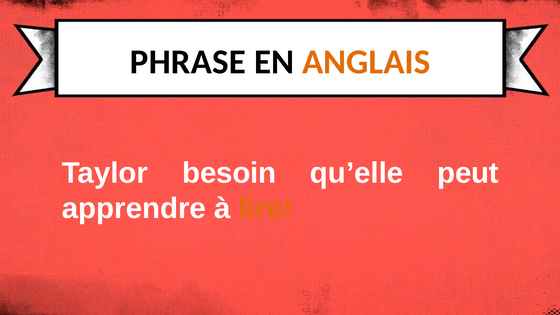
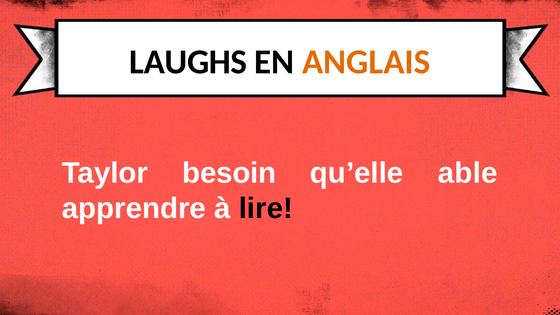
PHRASE: PHRASE -> LAUGHS (188, 62)
peut: peut -> able (468, 173)
lire colour: orange -> black (266, 208)
